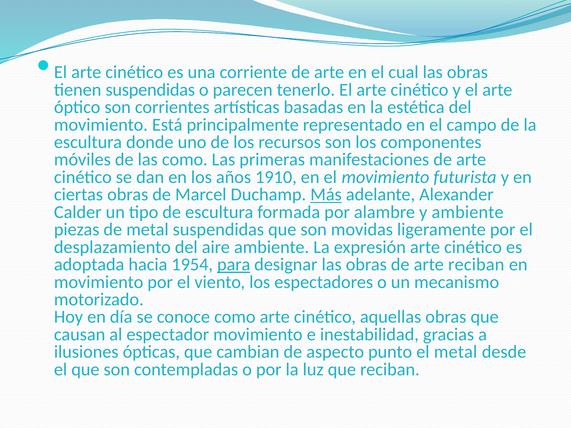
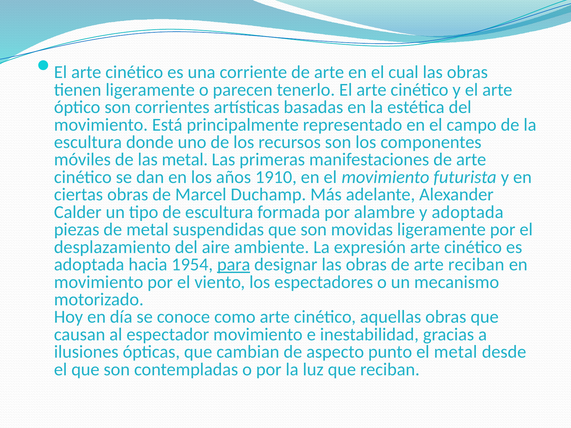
tienen suspendidas: suspendidas -> ligeramente (150, 90)
las como: como -> metal (185, 160)
Más underline: present -> none (326, 195)
y ambiente: ambiente -> adoptada (468, 212)
